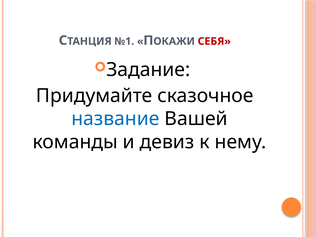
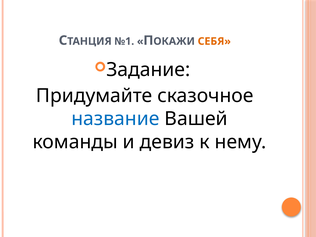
СЕБЯ colour: red -> orange (214, 41)
